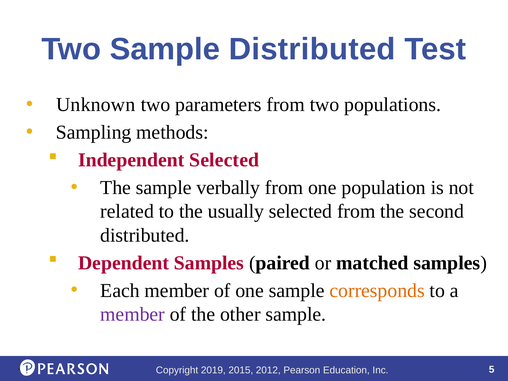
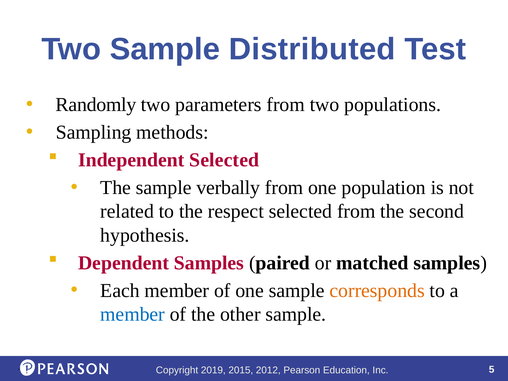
Unknown: Unknown -> Randomly (96, 105)
usually: usually -> respect (236, 211)
distributed: distributed -> hypothesis (145, 235)
member colour: purple -> blue (133, 314)
